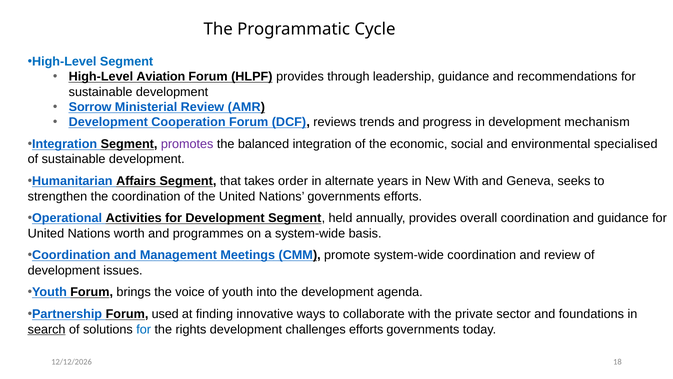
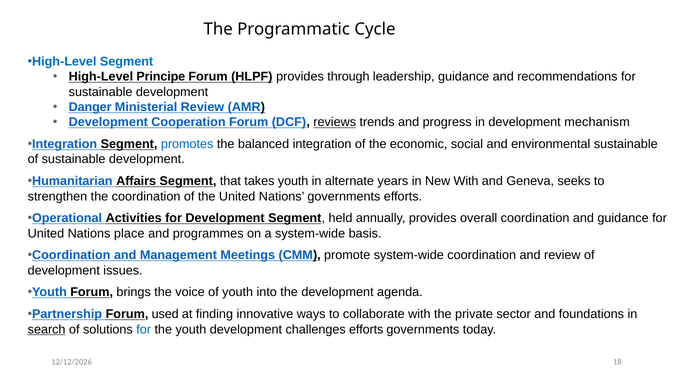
Aviation: Aviation -> Principe (161, 77)
Sorrow: Sorrow -> Danger (90, 107)
reviews underline: none -> present (335, 122)
promotes colour: purple -> blue (187, 144)
environmental specialised: specialised -> sustainable (626, 144)
takes order: order -> youth (293, 181)
worth: worth -> place (129, 233)
the rights: rights -> youth (191, 329)
